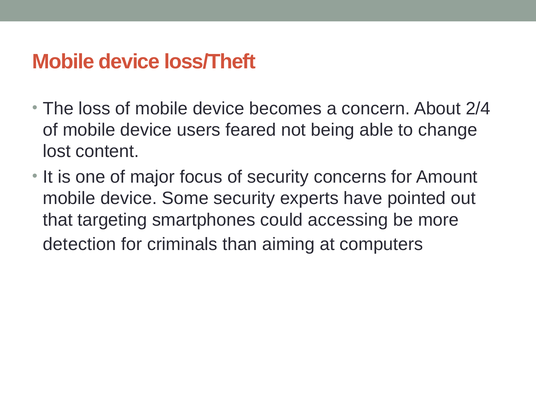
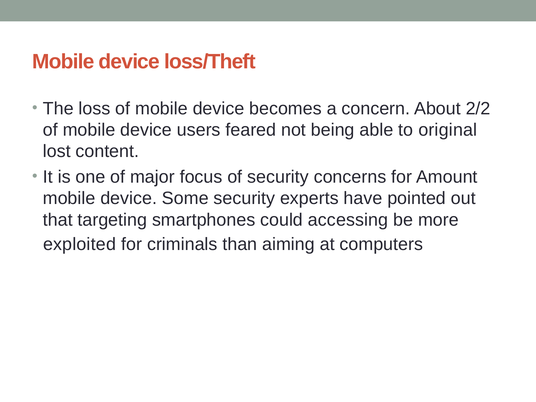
2/4: 2/4 -> 2/2 (478, 108)
change: change -> original (448, 130)
detection: detection -> exploited (80, 244)
